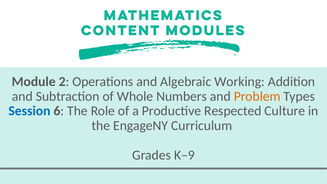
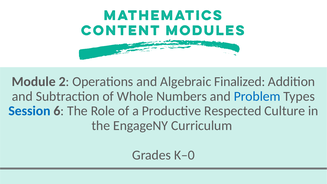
Working: Working -> Finalized (240, 82)
Problem colour: orange -> blue (257, 96)
K–9: K–9 -> K–0 (184, 155)
